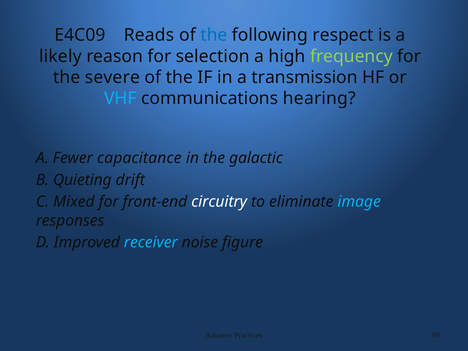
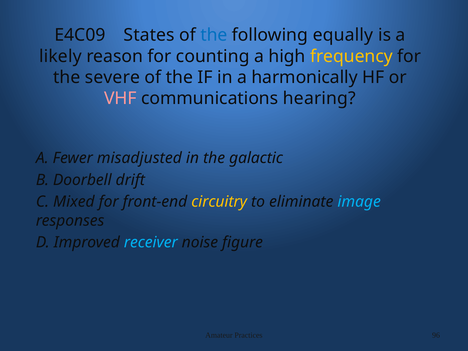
Reads: Reads -> States (149, 35)
respect: respect -> equally (343, 35)
selection: selection -> counting (213, 56)
frequency colour: light green -> yellow (351, 56)
transmission: transmission -> harmonically (305, 77)
VHF colour: light blue -> pink (120, 98)
capacitance: capacitance -> misadjusted (139, 158)
Quieting: Quieting -> Doorbell (82, 180)
circuitry colour: white -> yellow (219, 202)
